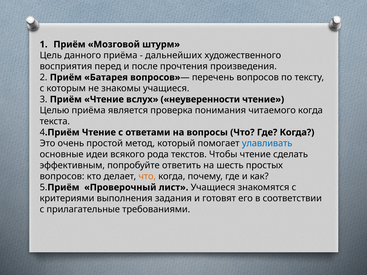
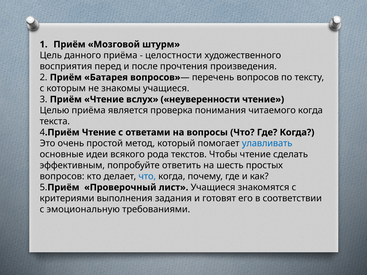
дальнейших: дальнейших -> целостности (174, 55)
что colour: orange -> blue (147, 177)
прилагательные: прилагательные -> эмоциональную (83, 210)
